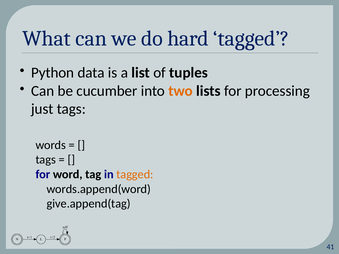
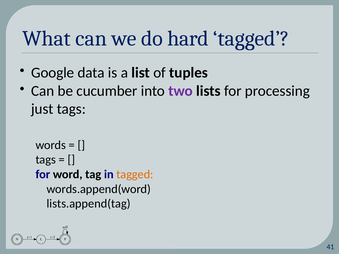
Python: Python -> Google (53, 73)
two colour: orange -> purple (181, 91)
give.append(tag: give.append(tag -> lists.append(tag (89, 204)
